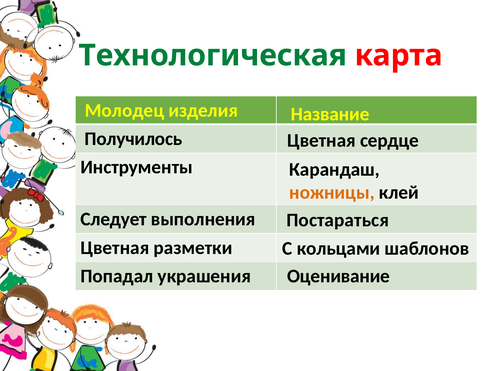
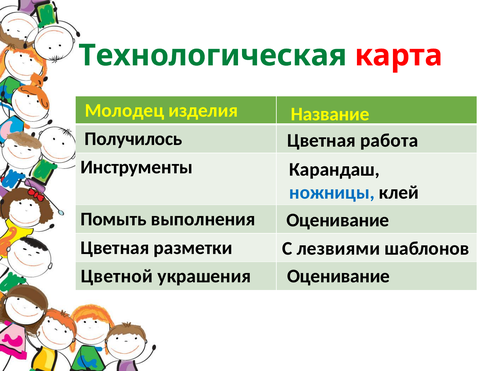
сердце: сердце -> работа (389, 140)
ножницы colour: orange -> blue (332, 192)
Следует: Следует -> Помыть (114, 219)
Постараться: Постараться -> Оценивание (338, 220)
кольцами: кольцами -> лезвиями (338, 248)
Попадал: Попадал -> Цветной (117, 276)
